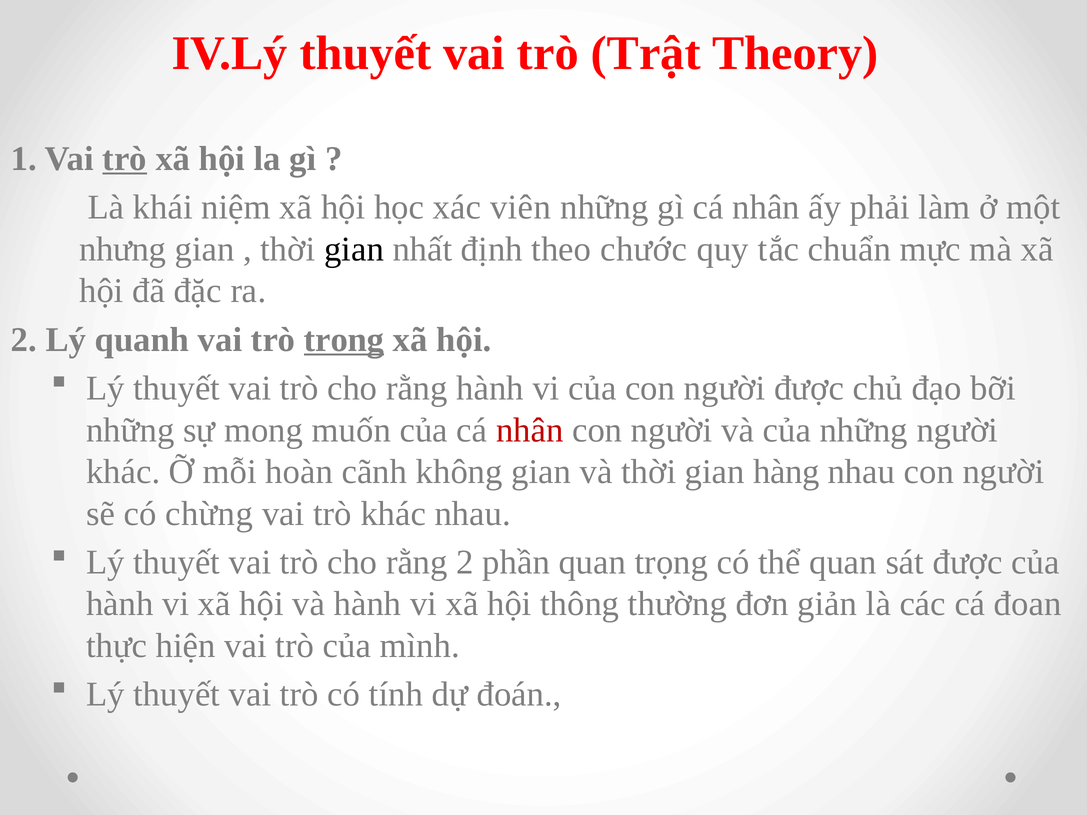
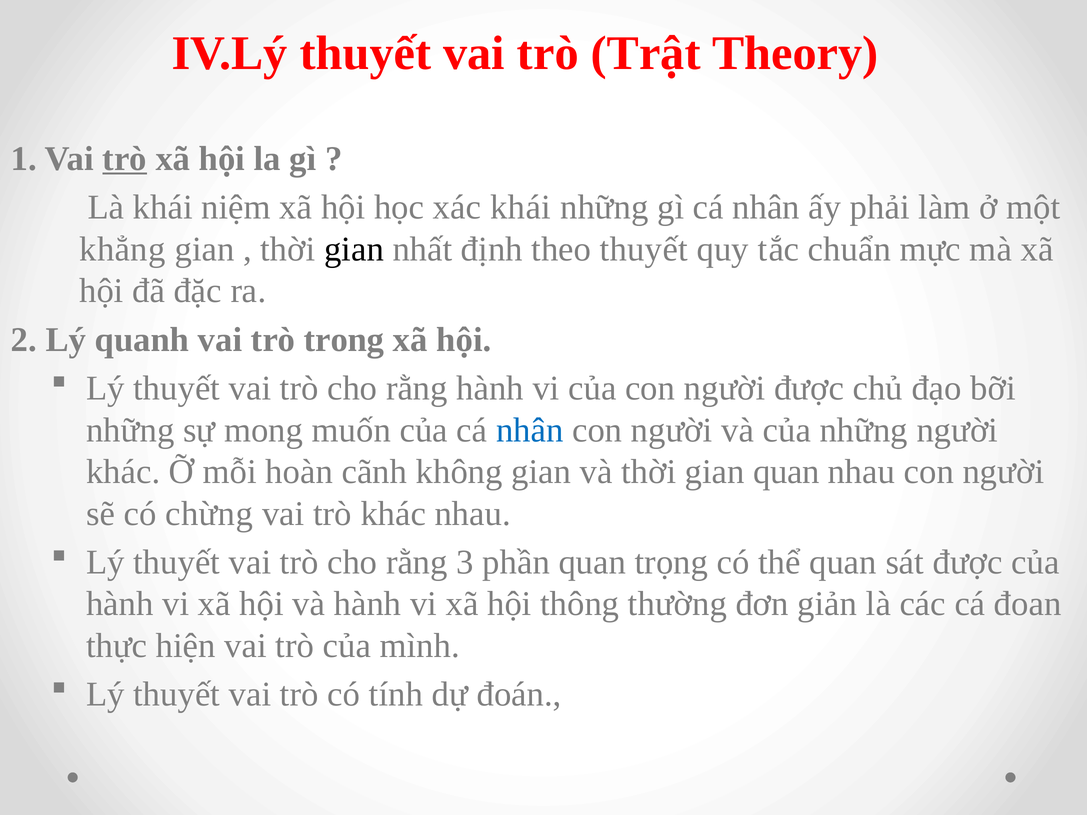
xác viên: viên -> khái (521, 207)
nhưng: nhưng -> khẳng (122, 249)
theo chước: chước -> thuyết (644, 249)
trong underline: present -> none (344, 340)
nhân colour: red -> blue (530, 430)
gian hàng: hàng -> quan (786, 472)
rằng 2: 2 -> 3 (465, 562)
